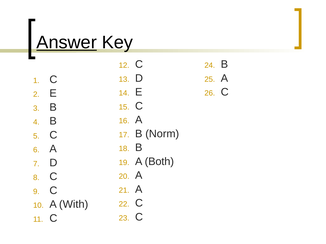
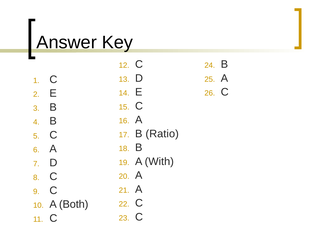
Answer underline: present -> none (67, 43)
Norm: Norm -> Ratio (162, 134)
Both: Both -> With (159, 162)
With: With -> Both (74, 205)
